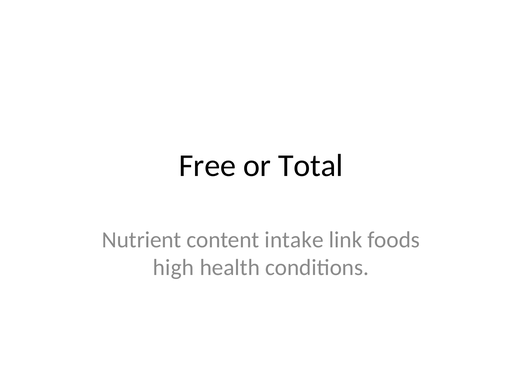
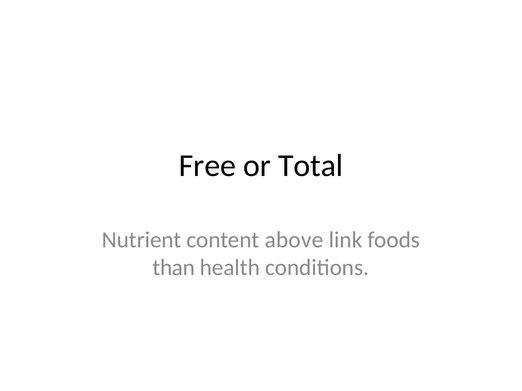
intake: intake -> above (294, 240)
high: high -> than (174, 268)
